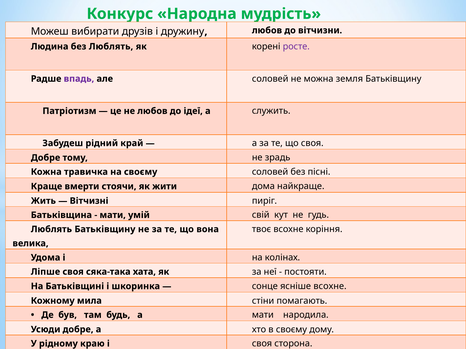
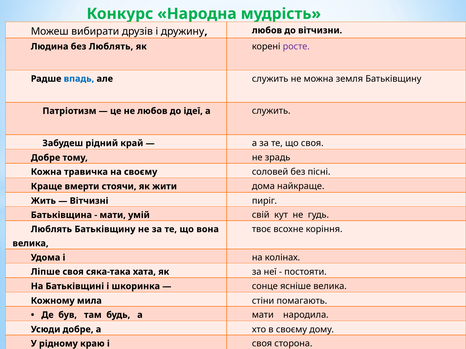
впадь colour: purple -> blue (79, 79)
але соловей: соловей -> служить (270, 79)
ясніше всохне: всохне -> велика (330, 287)
